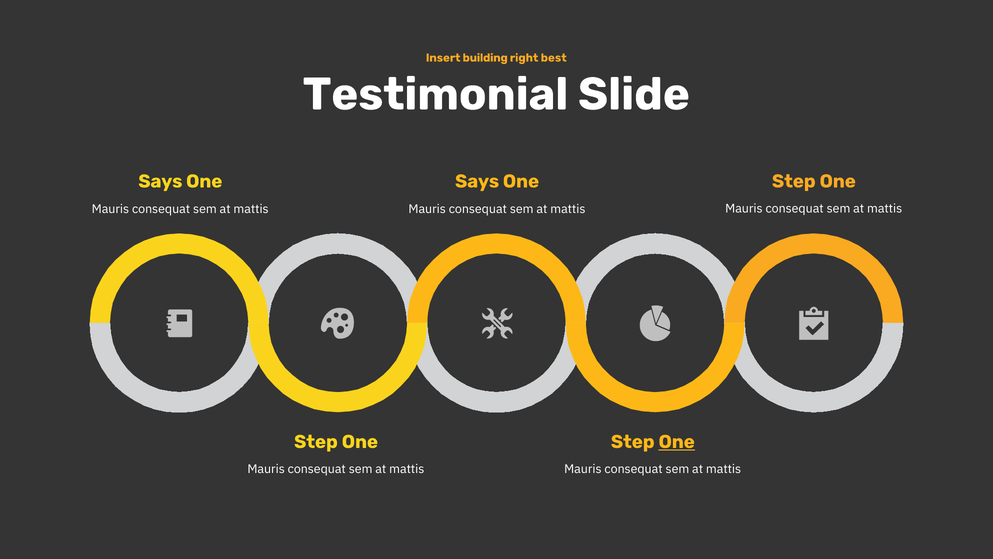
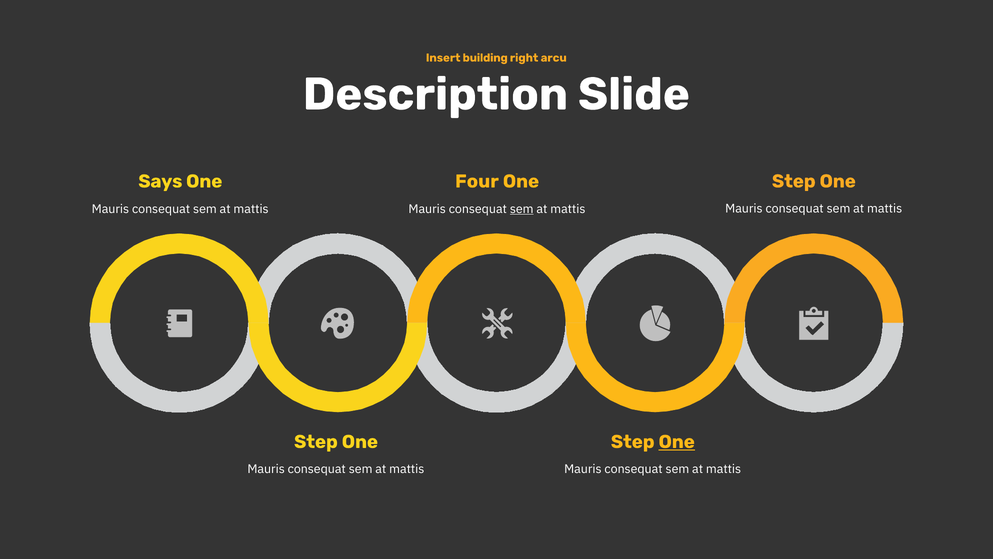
best: best -> arcu (554, 58)
Testimonial: Testimonial -> Description (435, 94)
Says: Says -> Four (477, 181)
sem underline: none -> present (522, 209)
